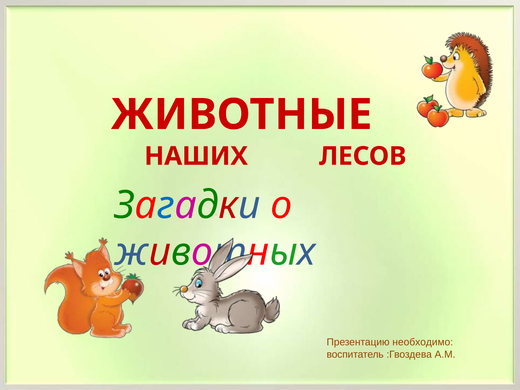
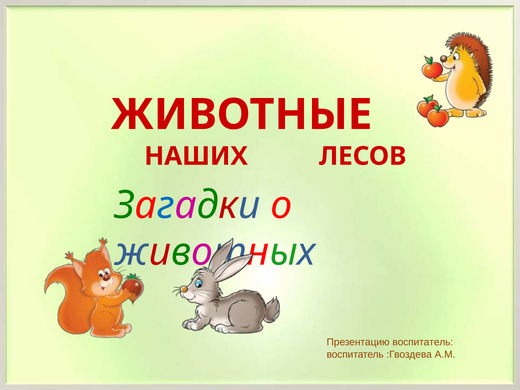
Презентацию необходимо: необходимо -> воспитатель (423, 342)
